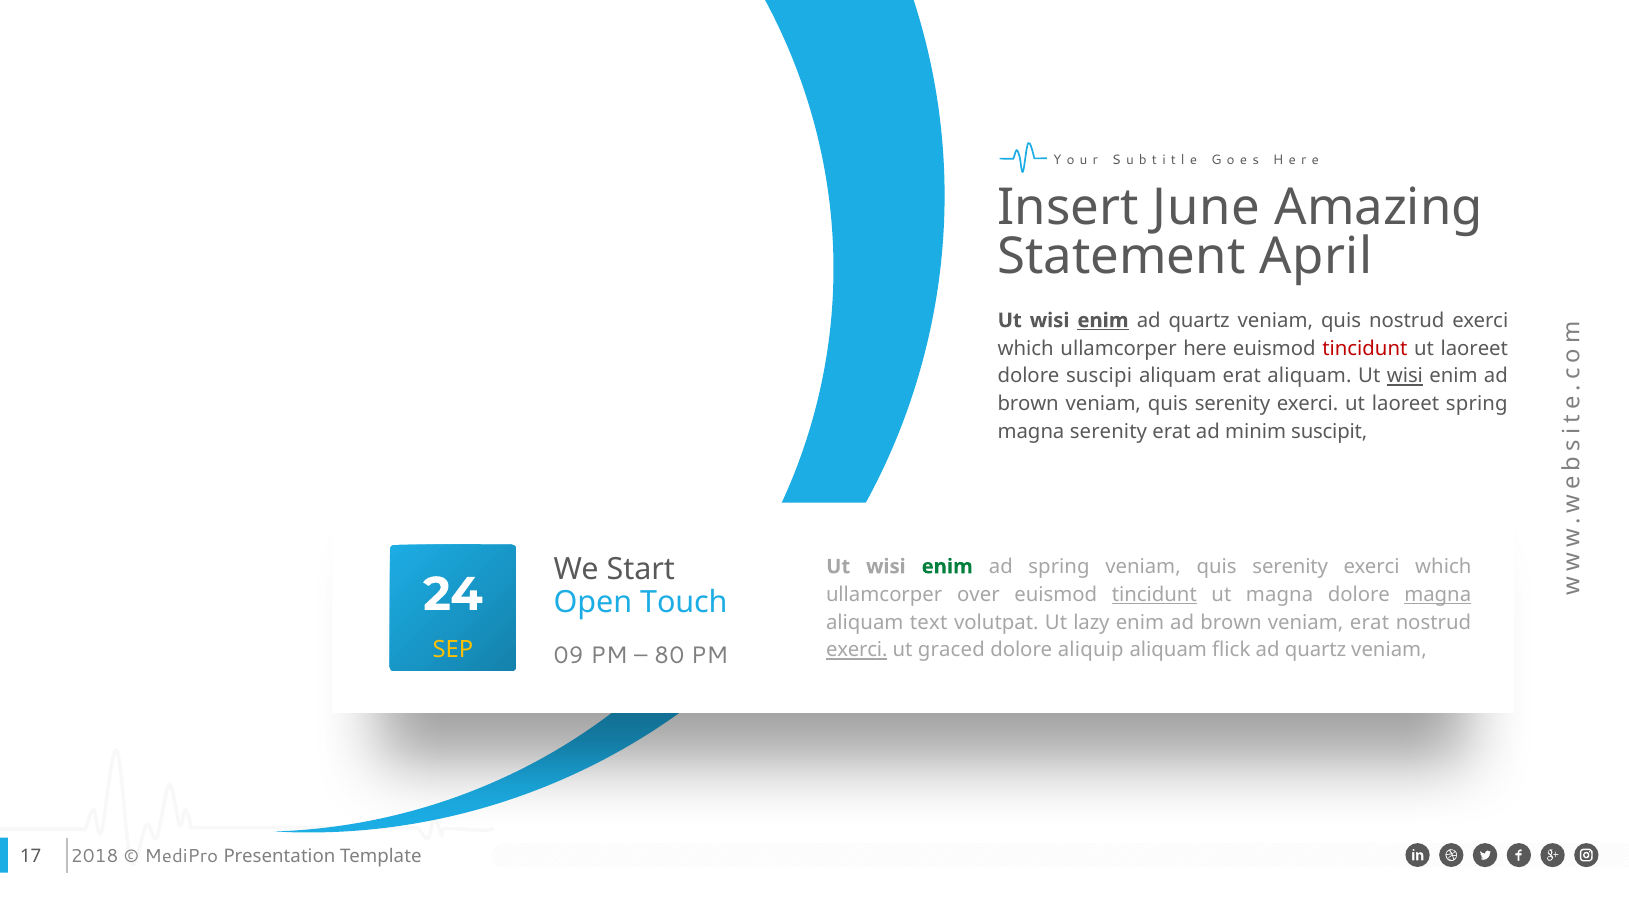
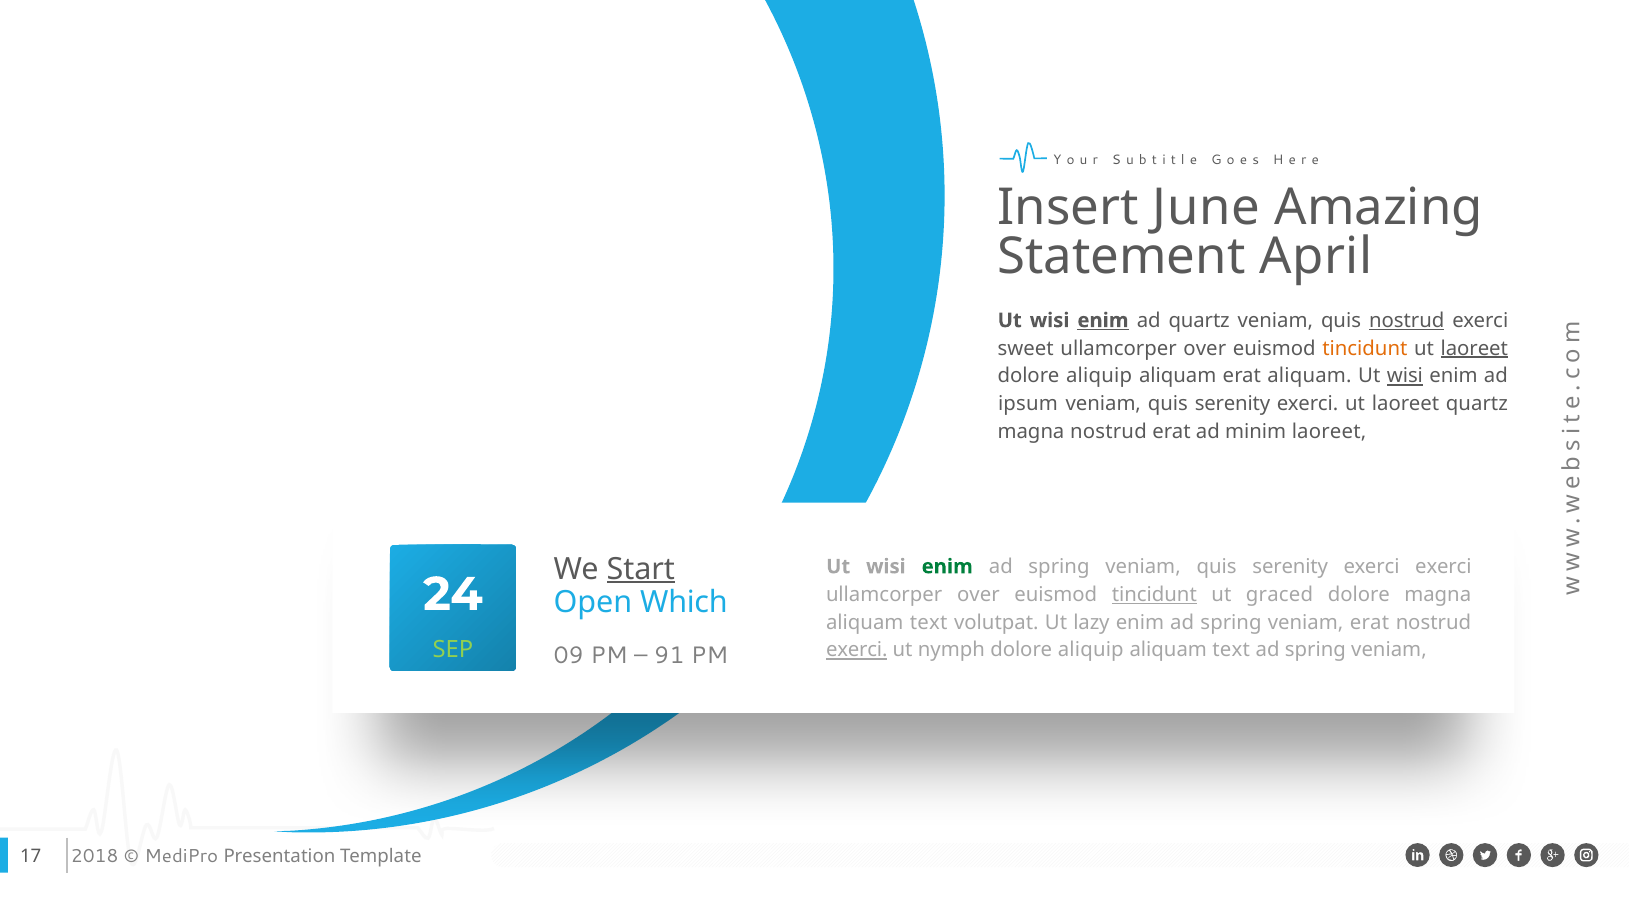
nostrud underline: none -> present (1407, 320)
which: which -> sweet (1026, 348)
here: here -> over (1205, 348)
tincidunt colour: red -> orange (1365, 348)
laoreet underline: none -> present (1474, 348)
suscipi: suscipi -> aliquip (1099, 376)
brown: brown -> ipsum (1028, 404)
laoreet spring: spring -> quartz (1477, 404)
magna serenity: serenity -> nostrud (1108, 432)
minim suscipit: suscipit -> laoreet (1329, 432)
Start underline: none -> present (641, 569)
which: which -> exerci (1443, 566)
ut magna: magna -> graced (1280, 594)
magna underline: present -> none (1438, 594)
Touch: Touch -> Which (684, 602)
brown: brown -> spring (1231, 622)
SEP colour: yellow -> light green (453, 649)
graced: graced -> nymph (951, 650)
flick: flick -> text (1231, 650)
quartz: quartz -> spring (1315, 650)
80: 80 -> 91 (669, 655)
